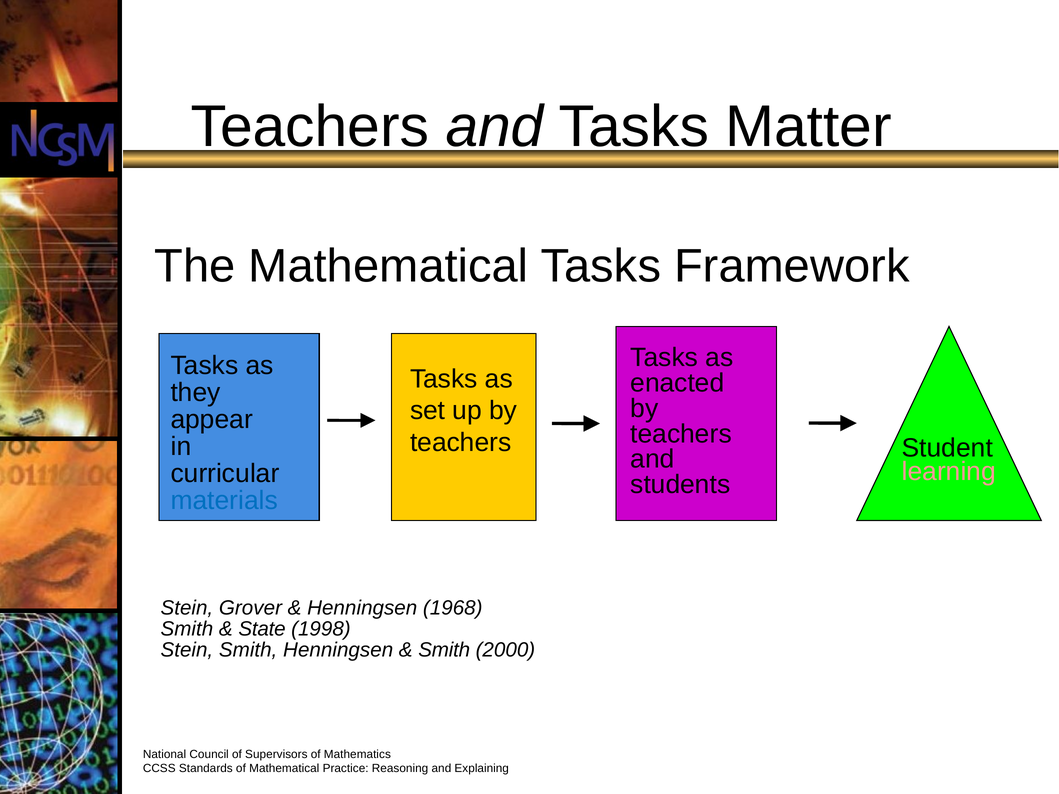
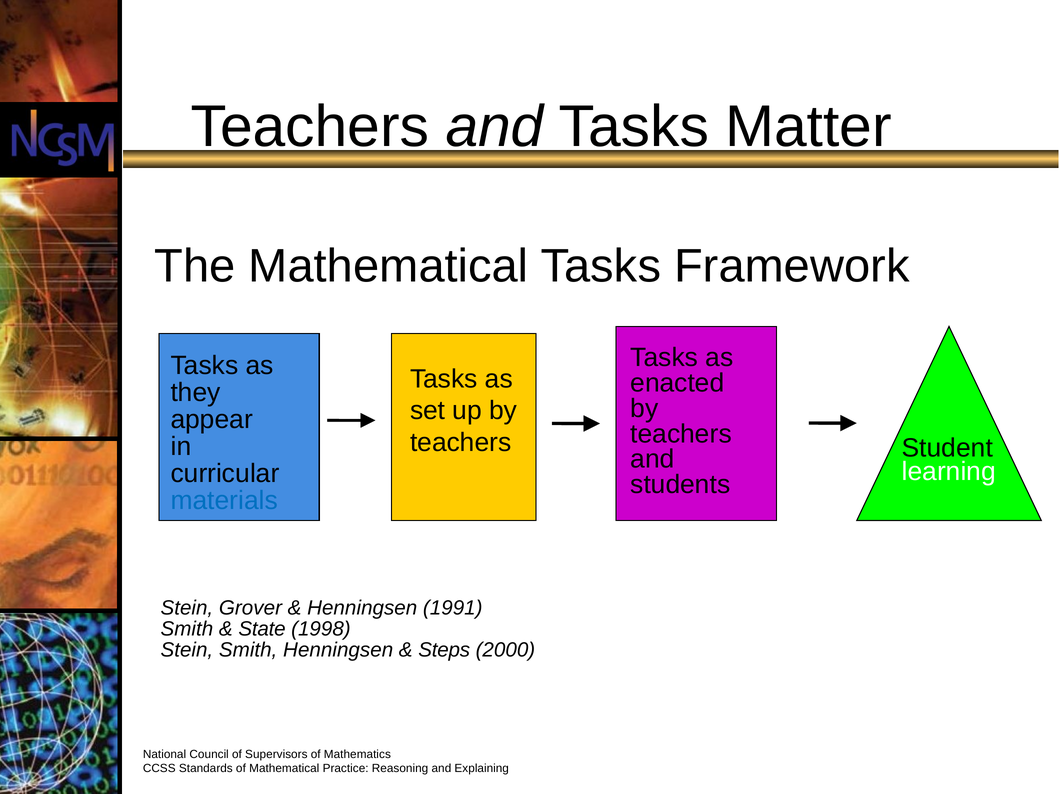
learning colour: pink -> white (949, 472)
1968: 1968 -> 1991 (453, 608)
Smith: Smith -> Steps (444, 650)
